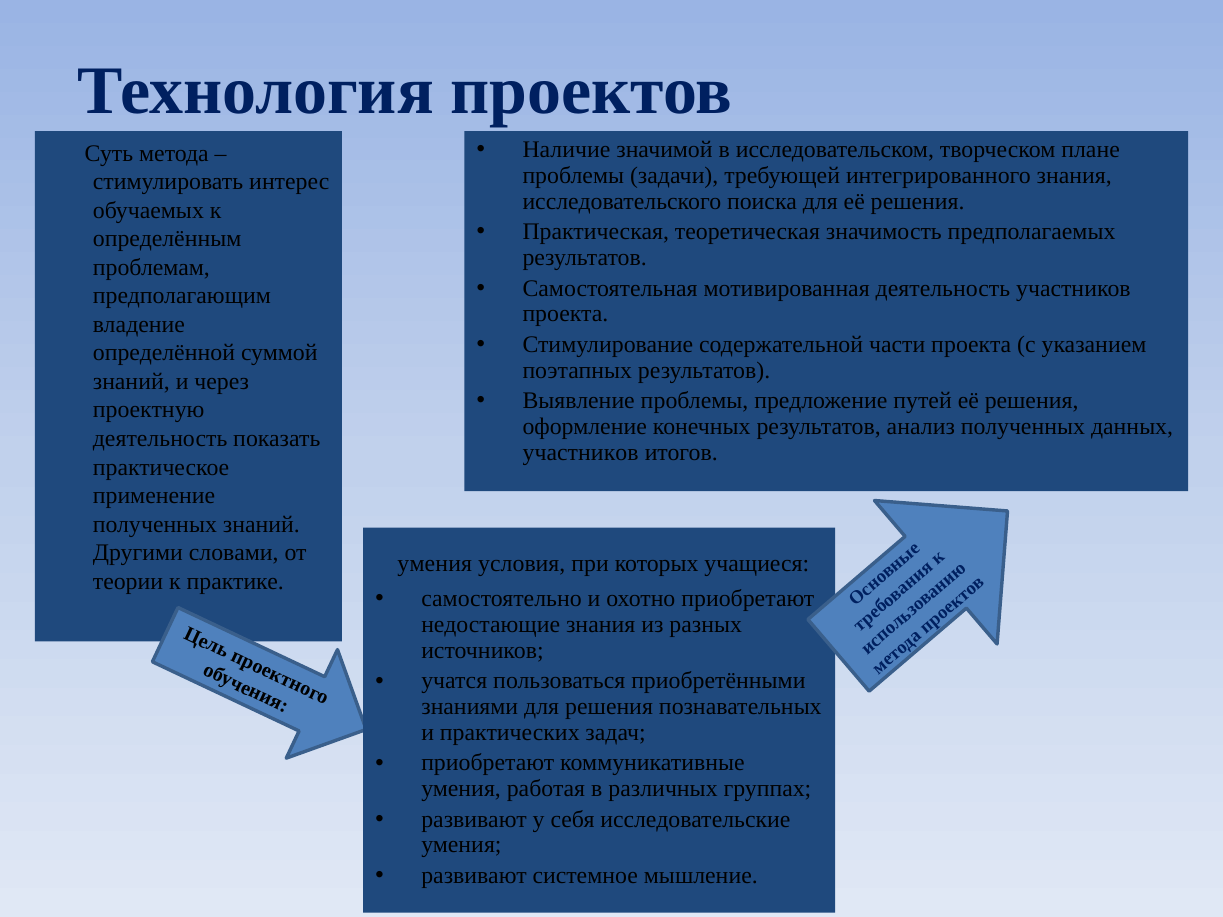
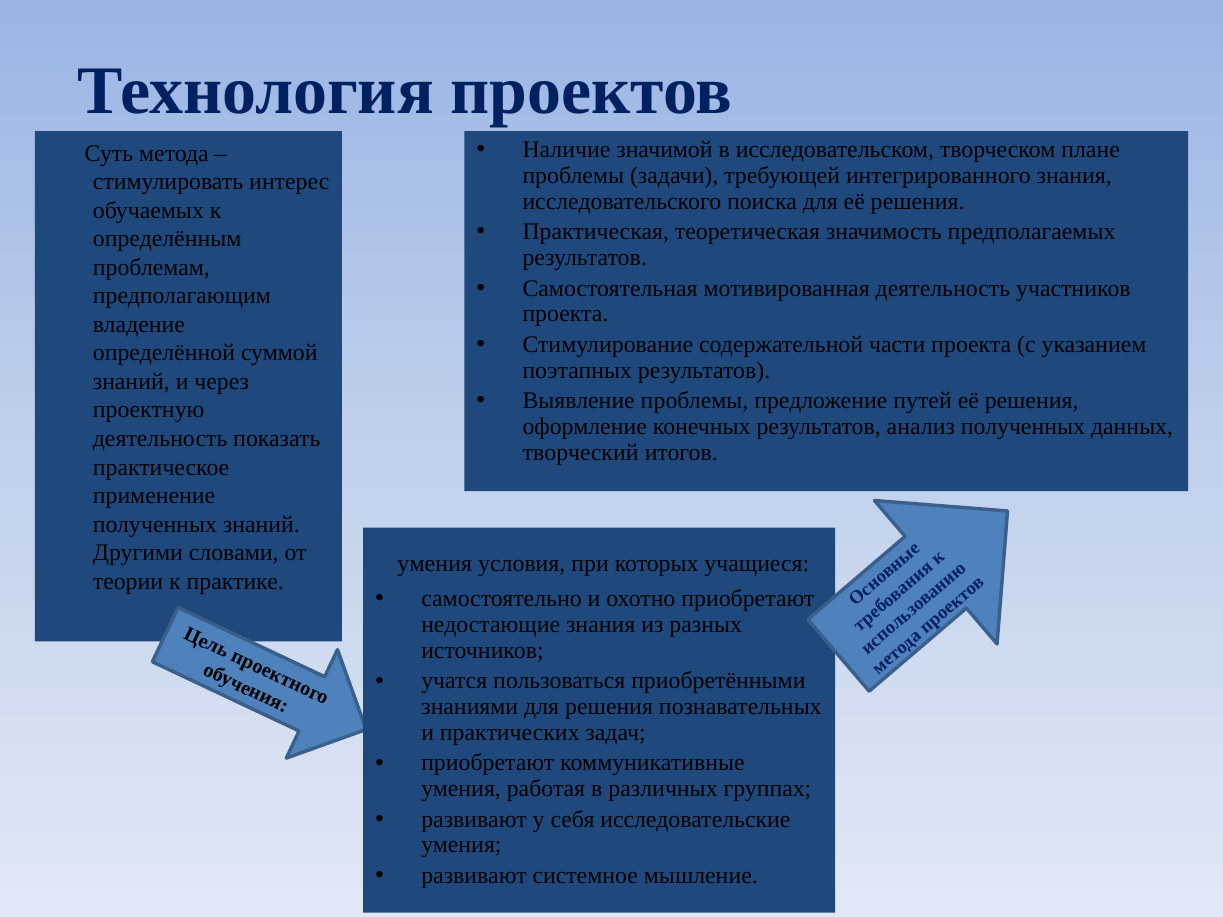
участников: участников -> творческий (581, 452)
